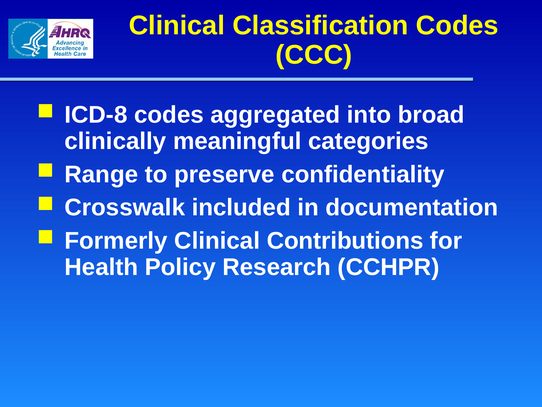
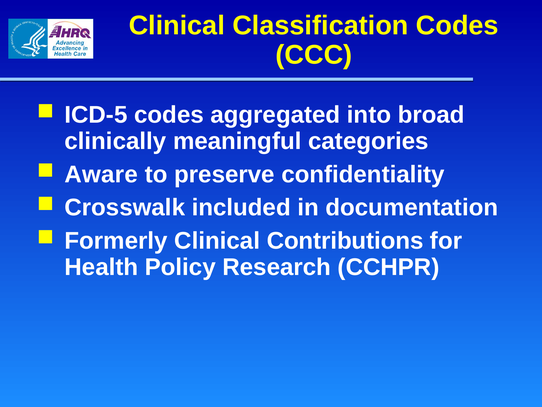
ICD-8: ICD-8 -> ICD-5 (96, 115)
Range: Range -> Aware (101, 174)
